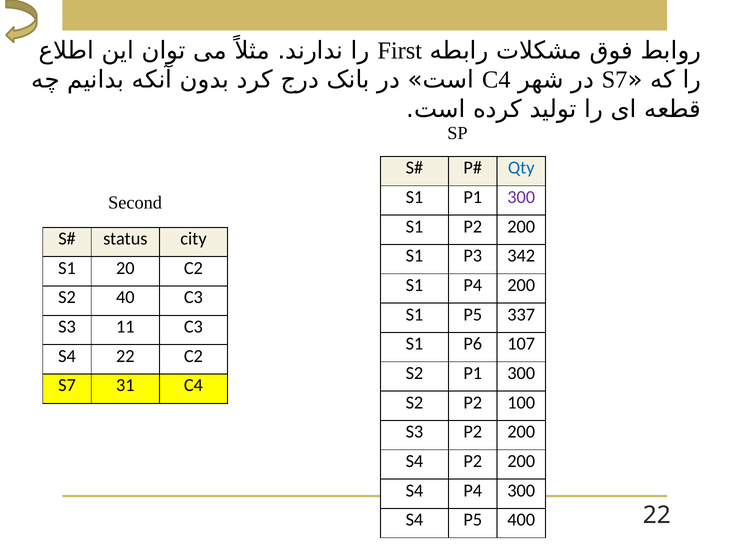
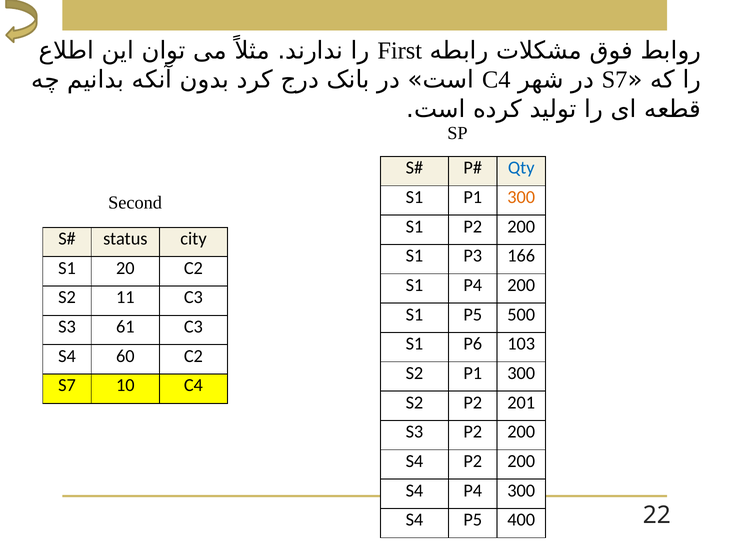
300 colour: purple -> orange (521, 197)
342: 342 -> 166 (521, 256)
40: 40 -> 11 (125, 297)
337: 337 -> 500 (521, 314)
11: 11 -> 61 (125, 327)
107: 107 -> 103 (521, 344)
S4 22: 22 -> 60 (125, 356)
31: 31 -> 10 (125, 385)
100: 100 -> 201 (521, 402)
